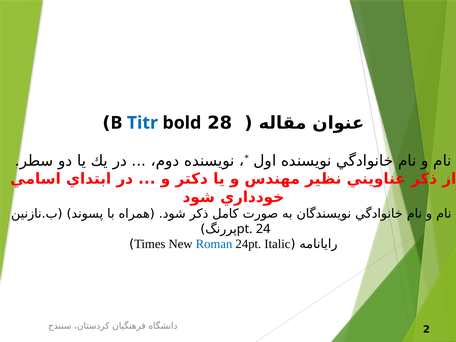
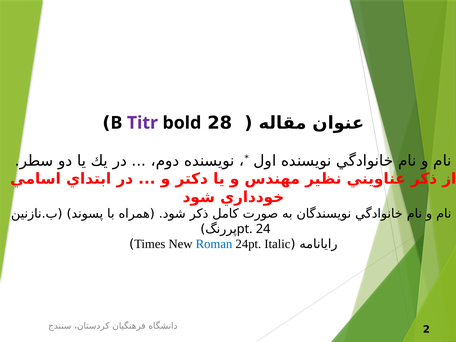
Titr colour: blue -> purple (142, 123)
